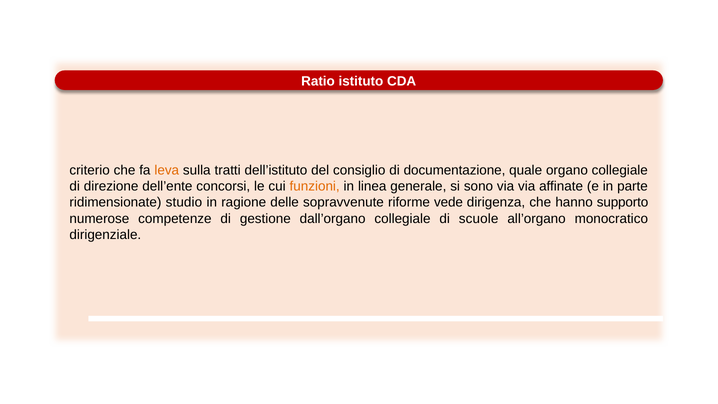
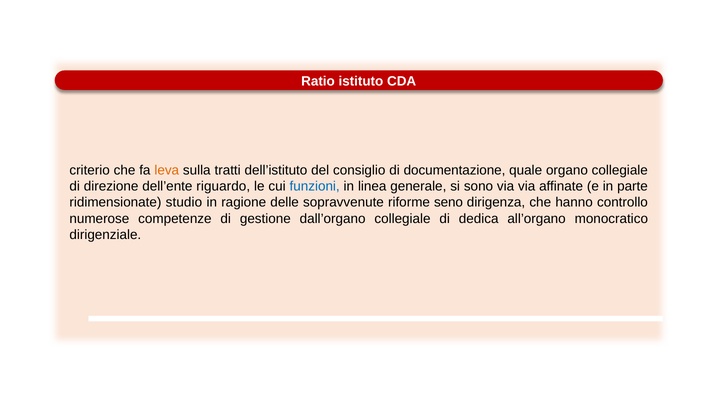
concorsi: concorsi -> riguardo (223, 186)
funzioni colour: orange -> blue (315, 186)
vede: vede -> seno (448, 202)
supporto: supporto -> controllo (622, 202)
scuole: scuole -> dedica (479, 219)
